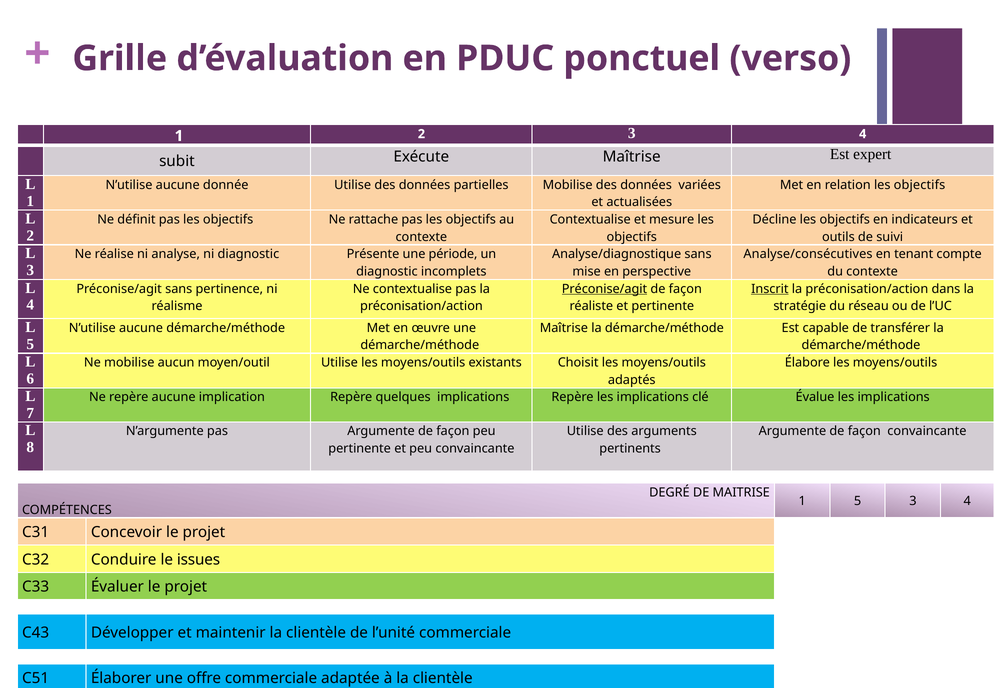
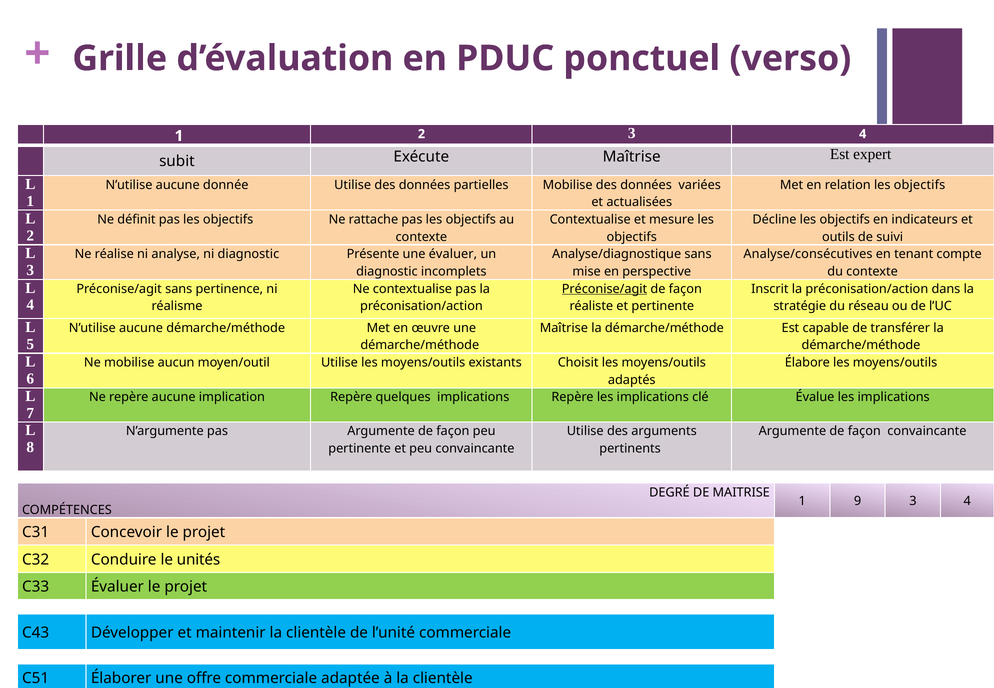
une période: période -> évaluer (453, 254)
Inscrit underline: present -> none (770, 289)
1 5: 5 -> 9 (858, 501)
issues: issues -> unités (199, 560)
